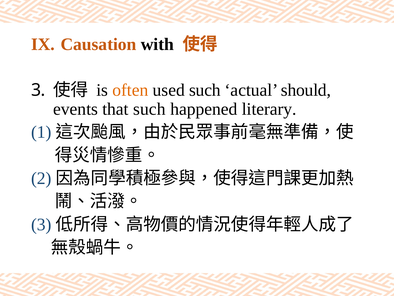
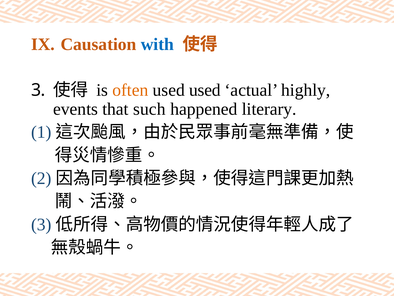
with colour: black -> blue (157, 44)
used such: such -> used (205, 90)
should: should -> highly (306, 90)
